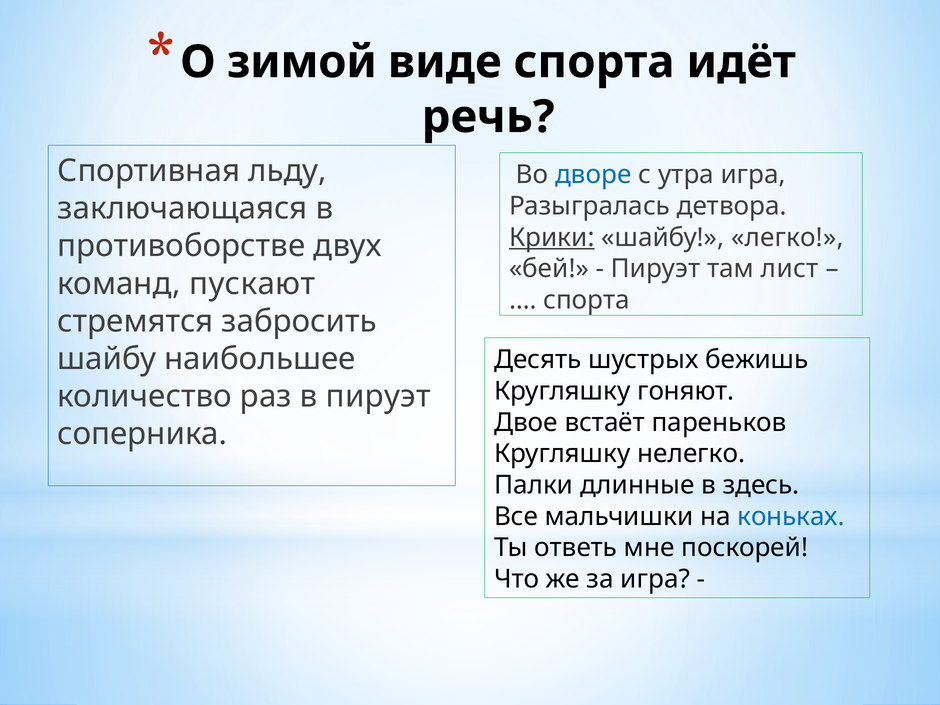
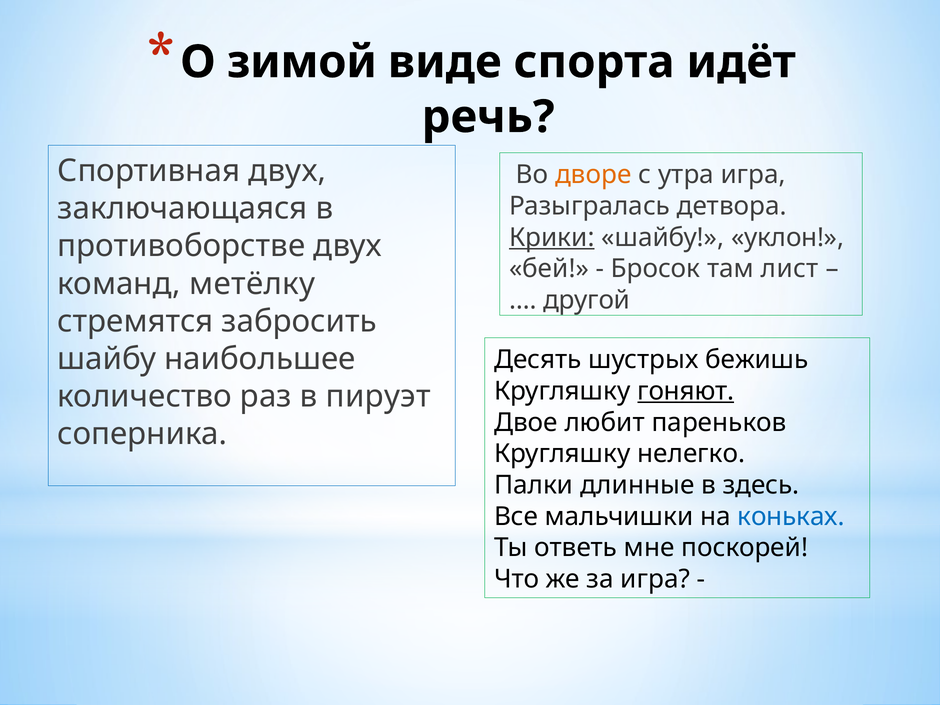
Спортивная льду: льду -> двух (287, 171)
дворе colour: blue -> orange (593, 175)
легко: легко -> уклон (788, 238)
Пируэт: Пируэт -> Бросок (656, 269)
пускают: пускают -> метёлку (252, 284)
спорта: спорта -> другой (587, 300)
гоняют underline: none -> present (686, 391)
встаёт: встаёт -> любит (605, 422)
